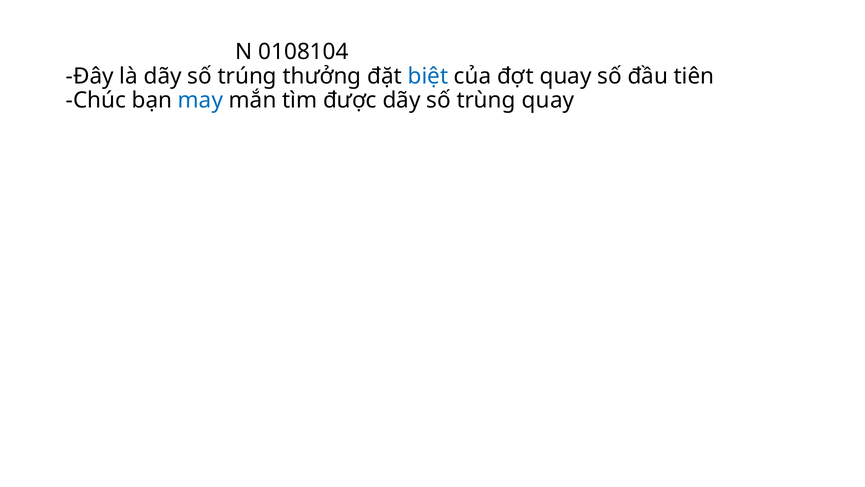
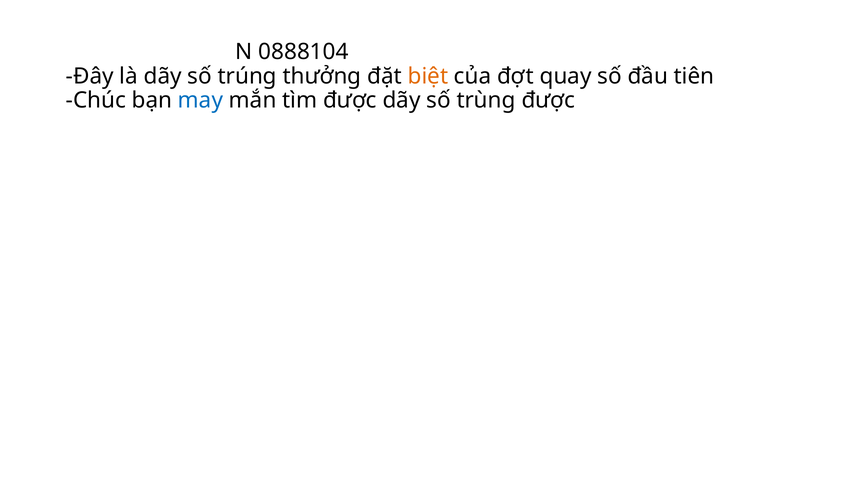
0108104: 0108104 -> 0888104 (303, 52)
biệt colour: blue -> orange (428, 76)
trùng quay: quay -> được (548, 100)
